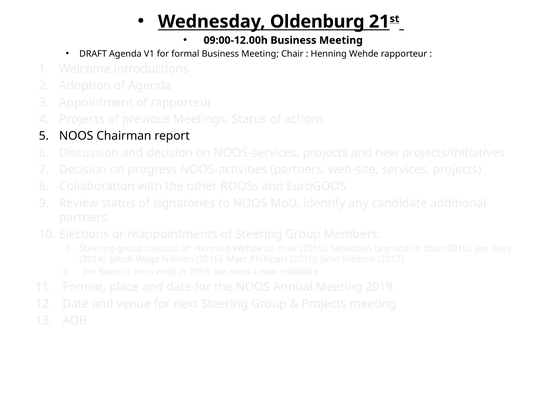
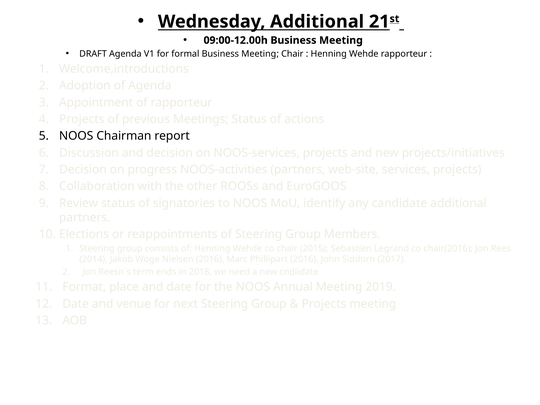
Wednesday Oldenburg: Oldenburg -> Additional (317, 22)
